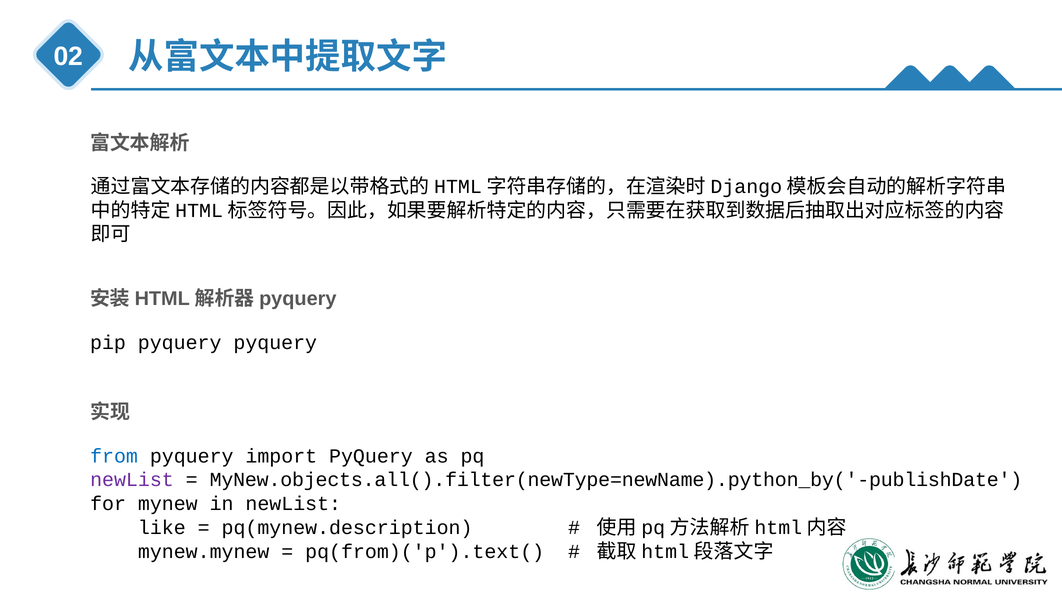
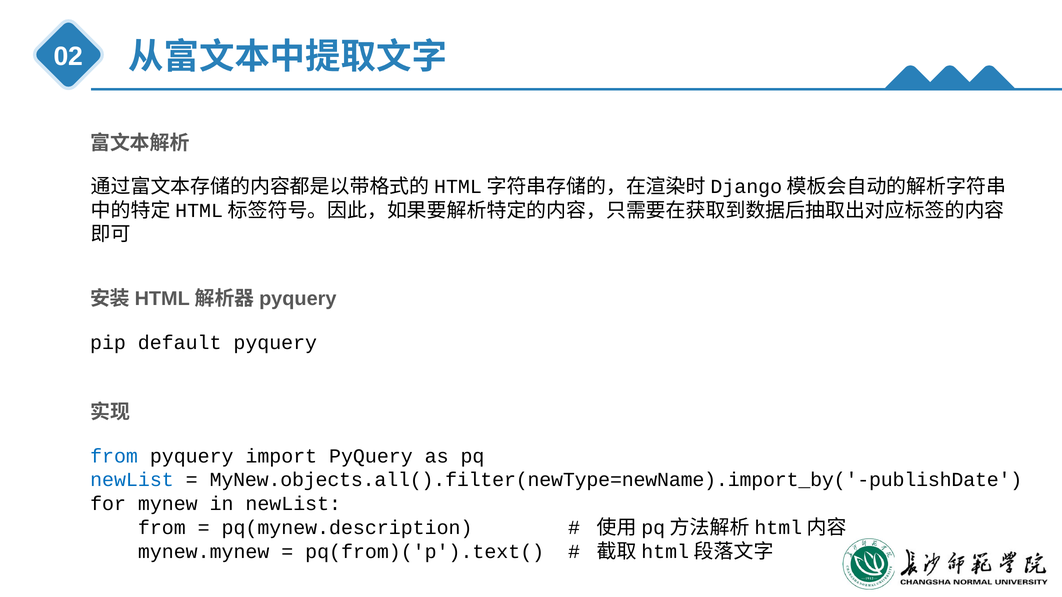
pip pyquery: pyquery -> default (180, 343)
newList colour: purple -> blue (132, 480)
MyNew.objects.all().filter(newType=newName).python_by('-publishDate: MyNew.objects.all().filter(newType=newName).python_by('-publishDate -> MyNew.objects.all().filter(newType=newName).import_by('-publishDate (616, 480)
like: like -> from (162, 528)
